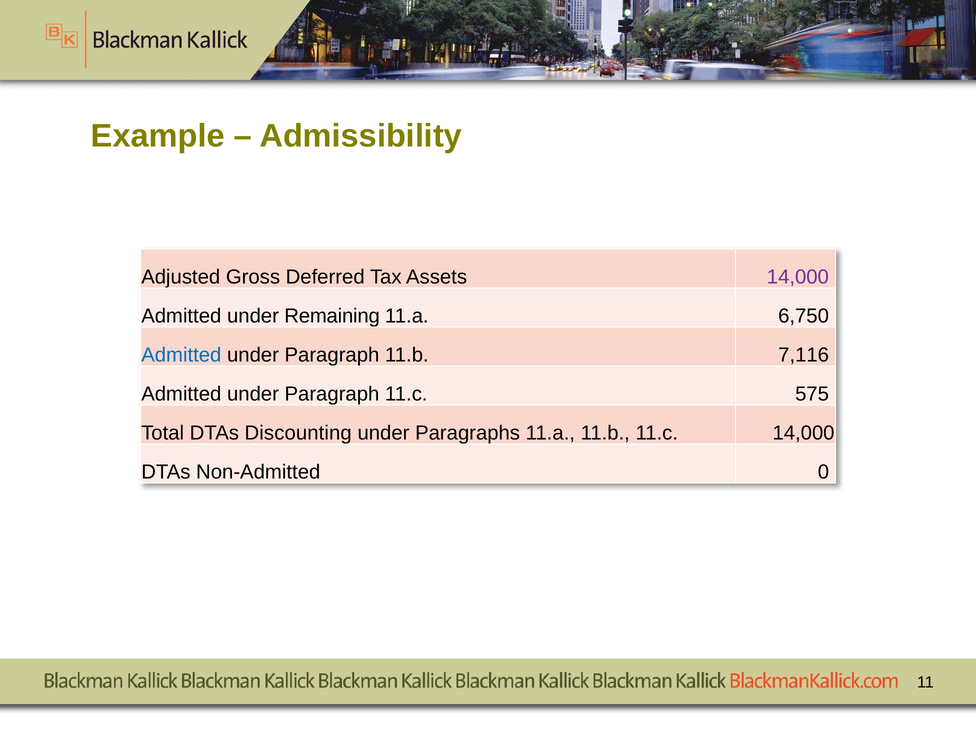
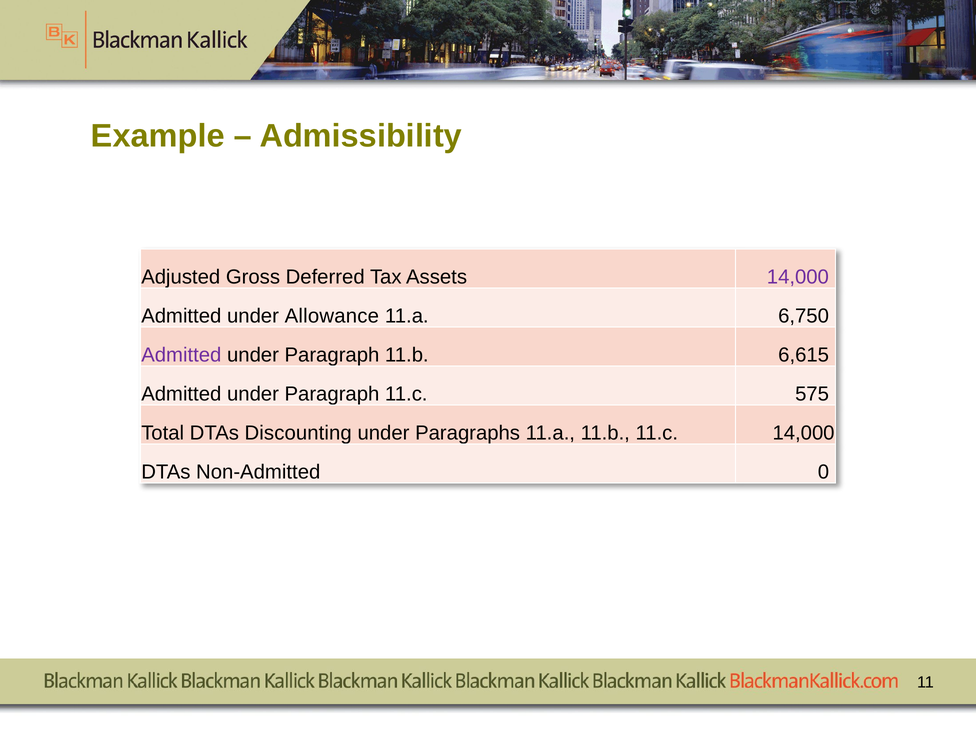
Remaining: Remaining -> Allowance (332, 316)
Admitted colour: blue -> purple (181, 355)
7,116: 7,116 -> 6,615 (804, 355)
